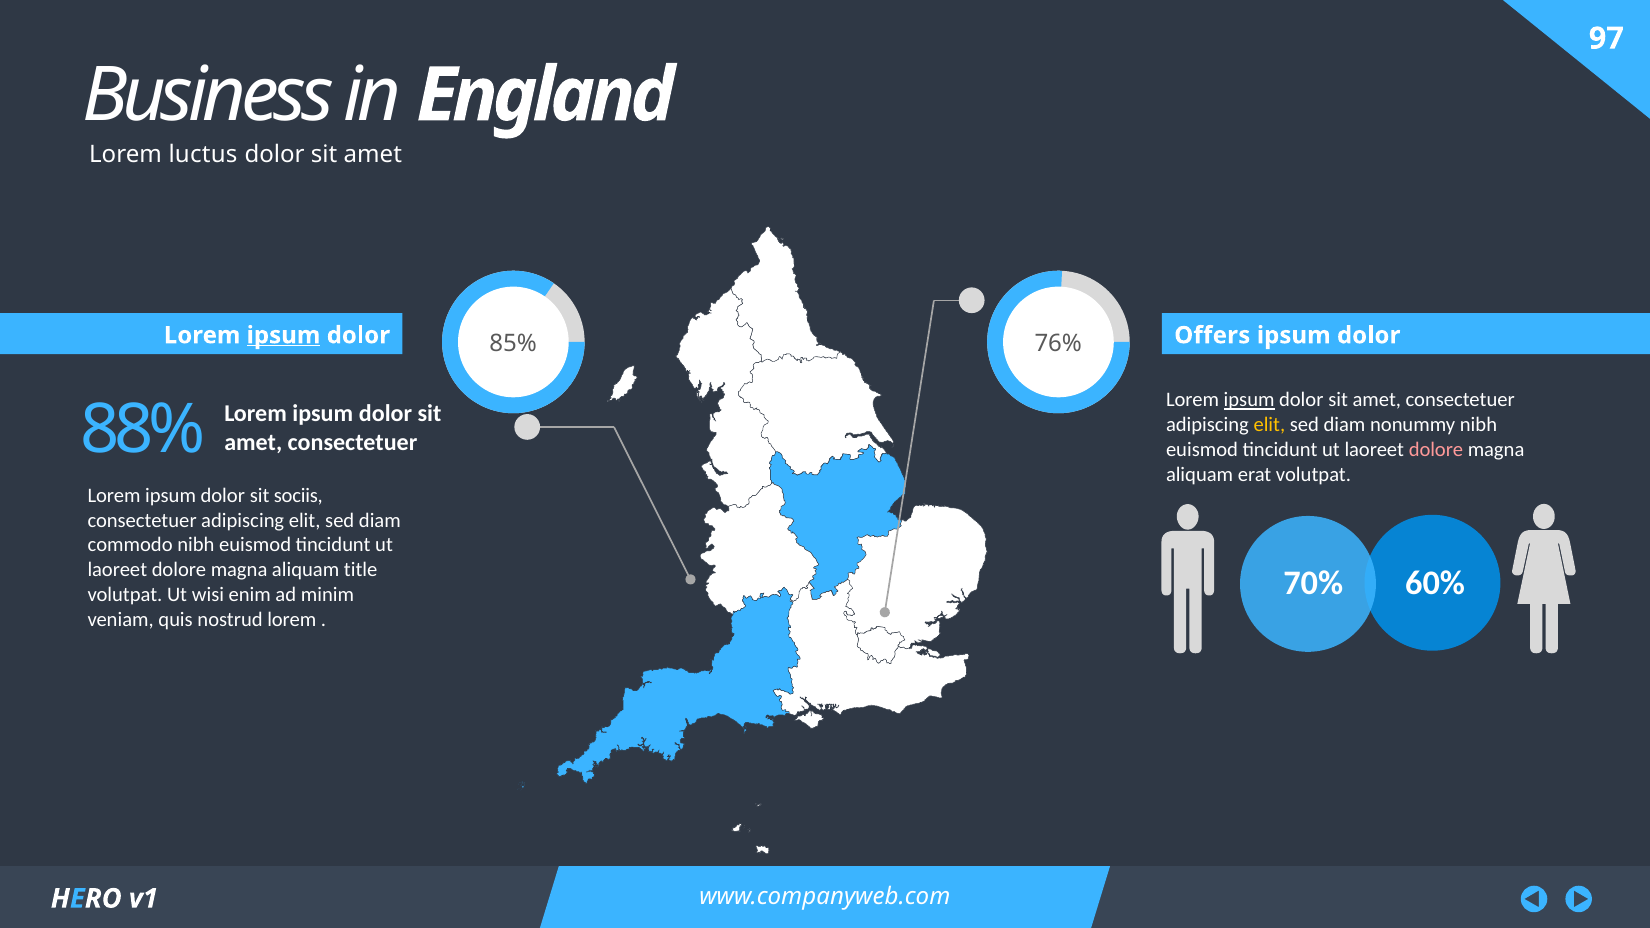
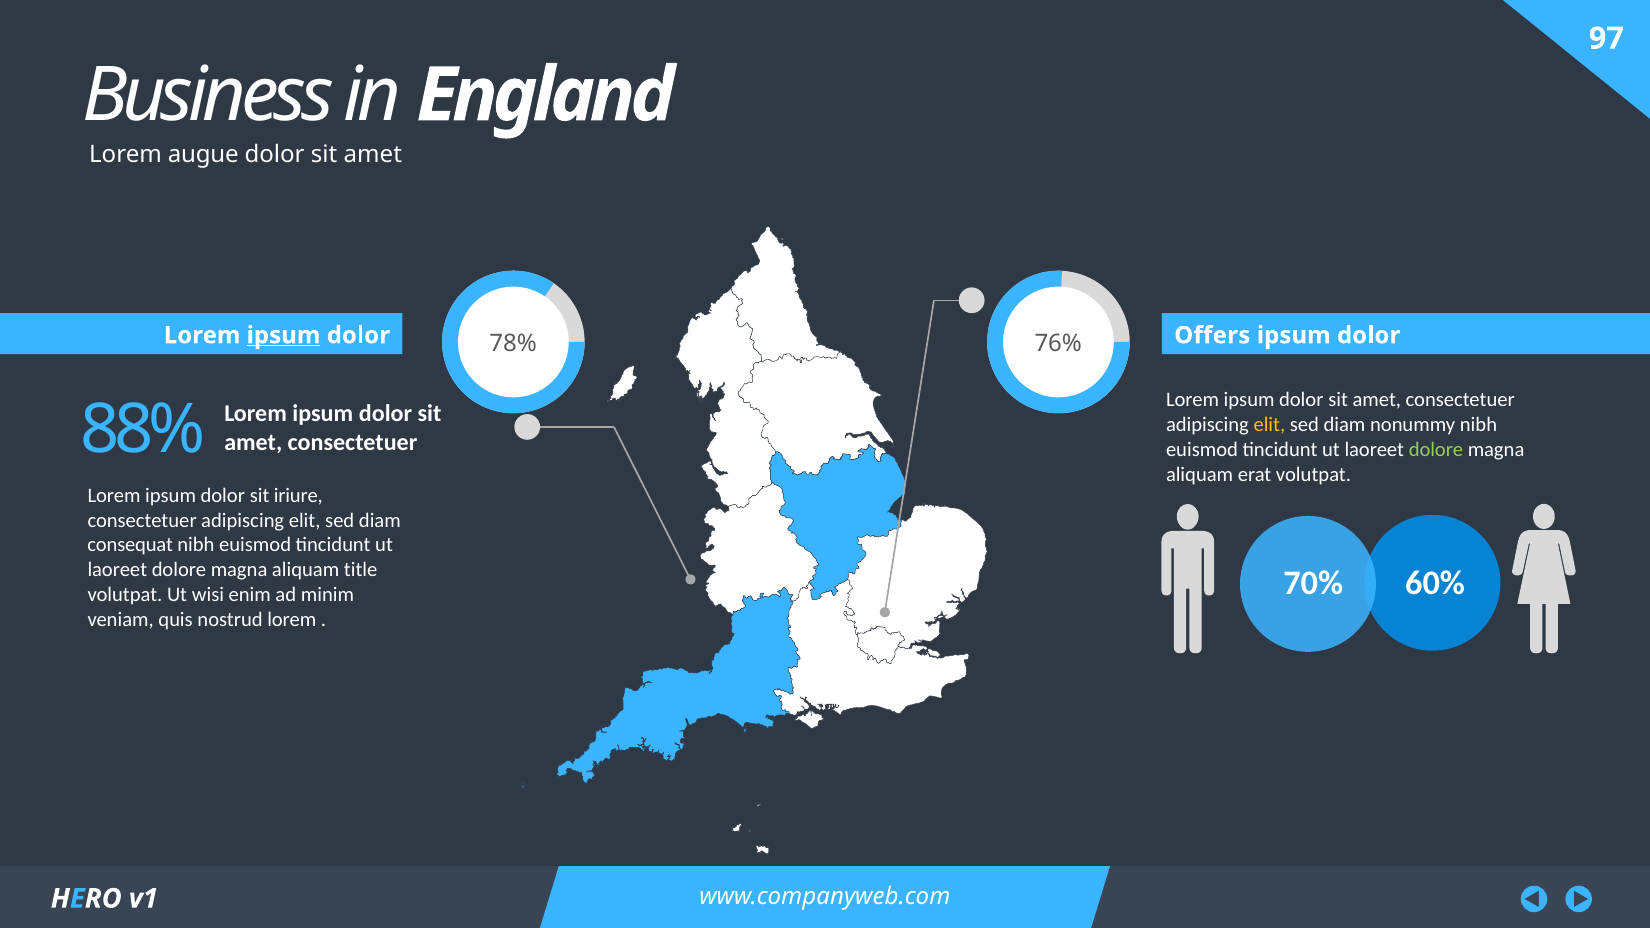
luctus: luctus -> augue (203, 155)
85%: 85% -> 78% (513, 344)
ipsum underline: present -> none (1249, 400)
dolore colour: pink -> light green (1436, 450)
sociis: sociis -> iriure (298, 496)
commodo: commodo -> consequat (130, 545)
